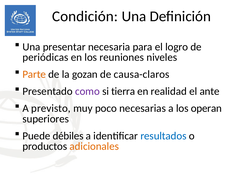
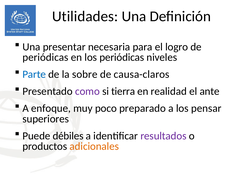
Condición: Condición -> Utilidades (85, 16)
los reuniones: reuniones -> periódicas (122, 57)
Parte colour: orange -> blue (34, 74)
gozan: gozan -> sobre (85, 74)
previsto: previsto -> enfoque (51, 108)
necesarias: necesarias -> preparado (143, 108)
operan: operan -> pensar (206, 108)
resultados colour: blue -> purple (163, 136)
